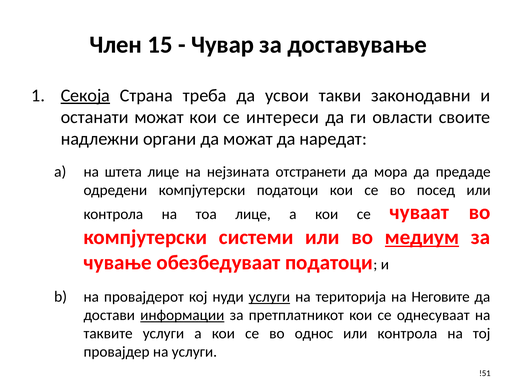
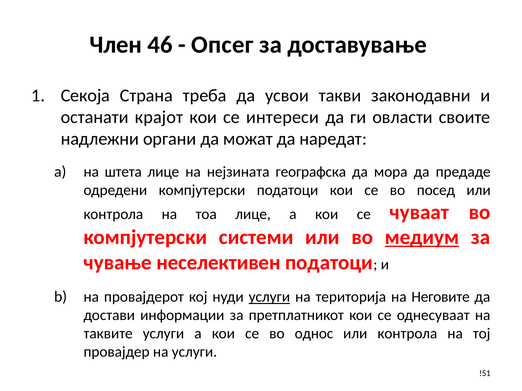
15: 15 -> 46 (160, 45)
Чувар: Чувар -> Опсег (222, 45)
Секоја underline: present -> none (85, 96)
останати можат: можат -> крајот (159, 117)
отстранети: отстранети -> географска (311, 172)
обезбедуваат: обезбедуваат -> неселективен (219, 263)
информации underline: present -> none (182, 316)
